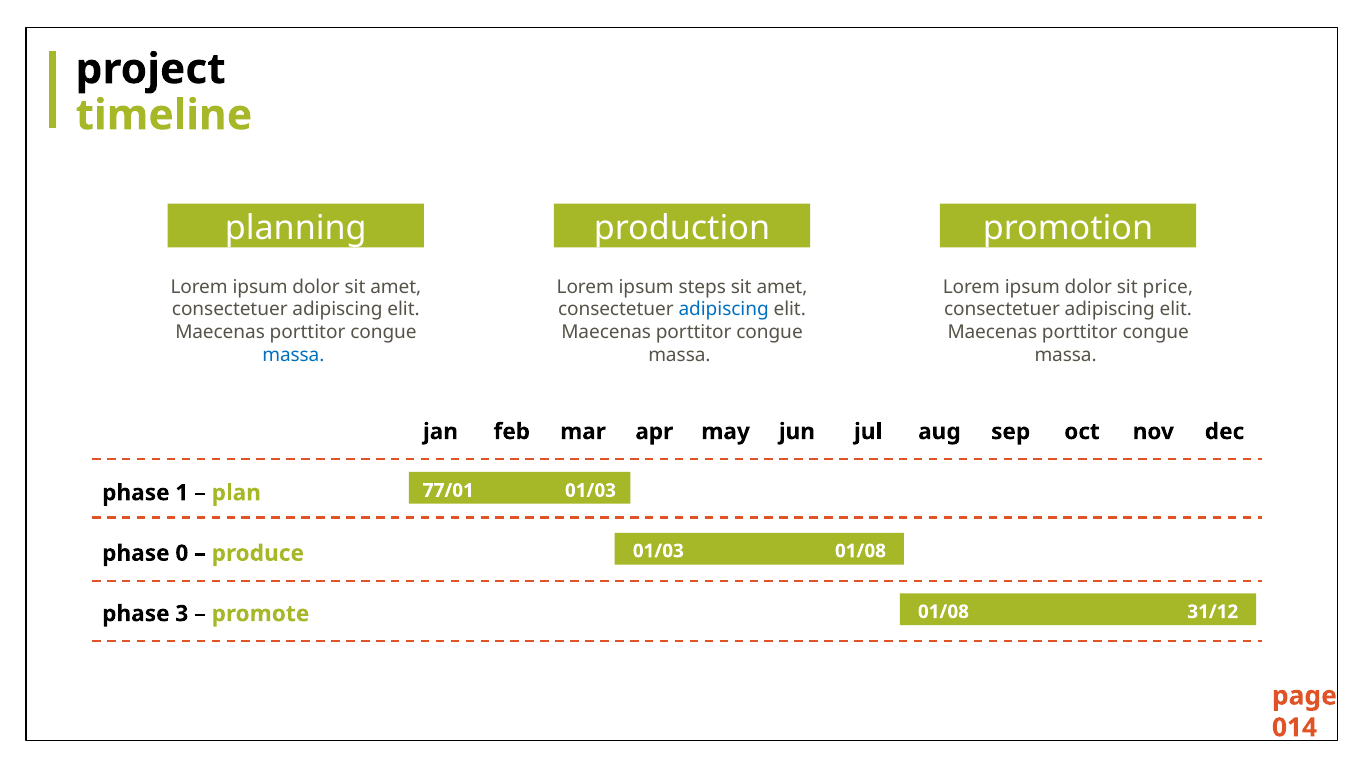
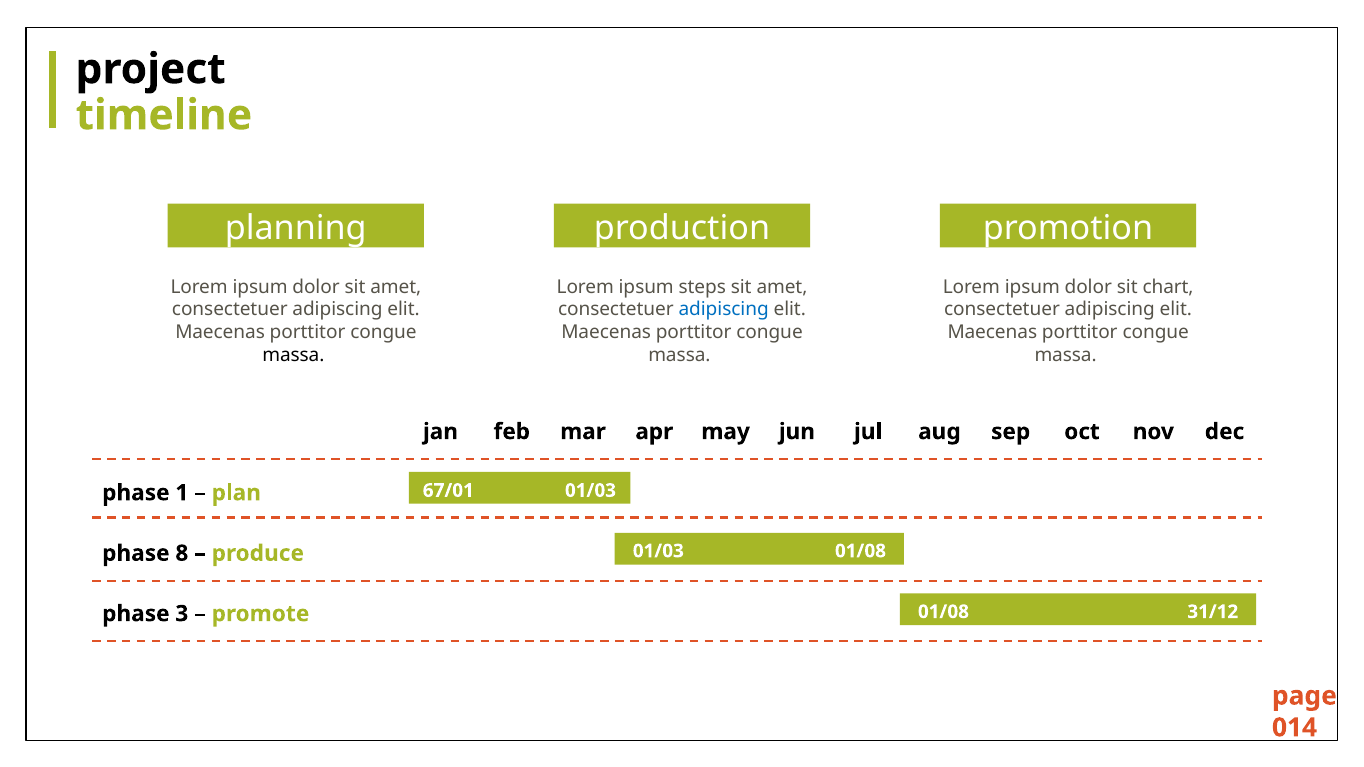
price: price -> chart (1168, 287)
massa colour: blue -> black (293, 355)
77/01: 77/01 -> 67/01 (448, 491)
0: 0 -> 8 (182, 553)
